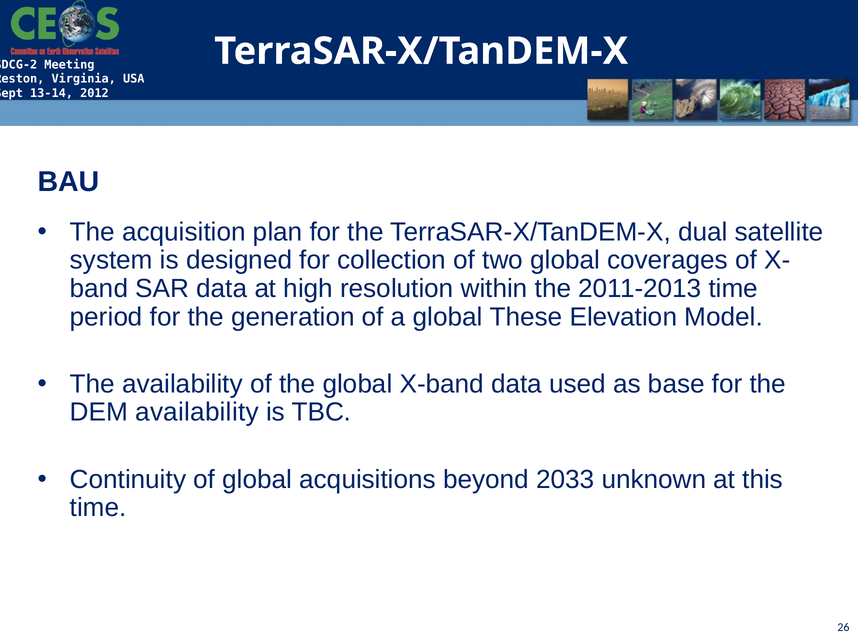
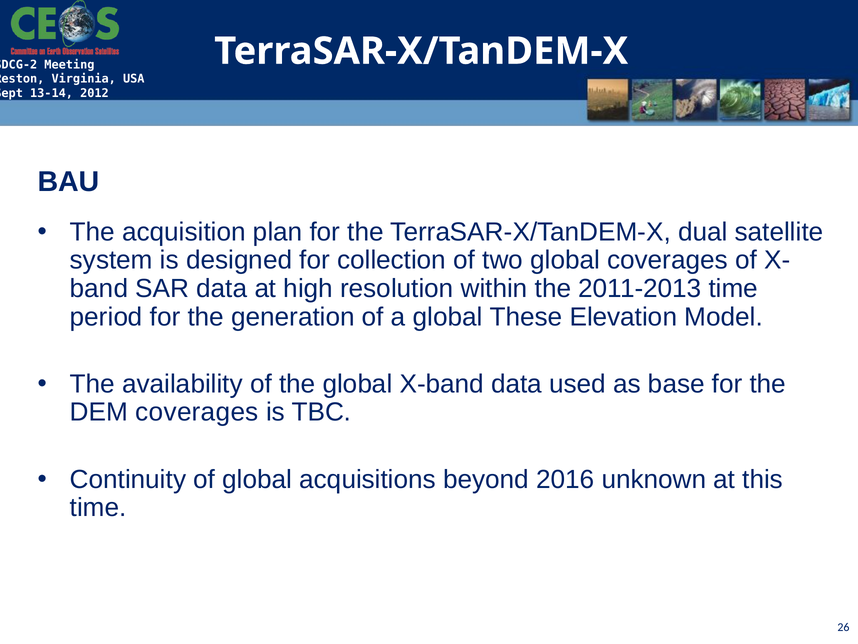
DEM availability: availability -> coverages (197, 412)
2033: 2033 -> 2016 (565, 479)
